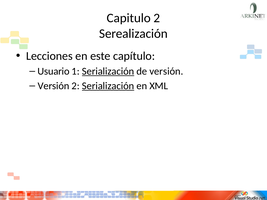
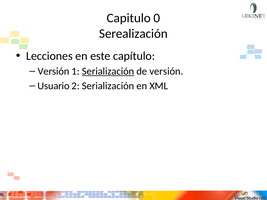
Capitulo 2: 2 -> 0 (157, 18)
Usuario: Usuario -> Versión (54, 71)
Versión: Versión -> Usuario (54, 86)
Serialización underline: present -> none (108, 86)
